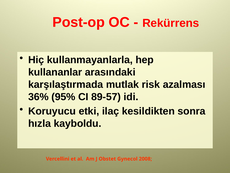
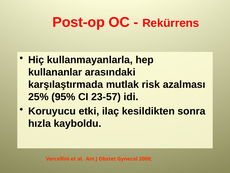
36%: 36% -> 25% (38, 97)
89-57: 89-57 -> 23-57 (106, 97)
